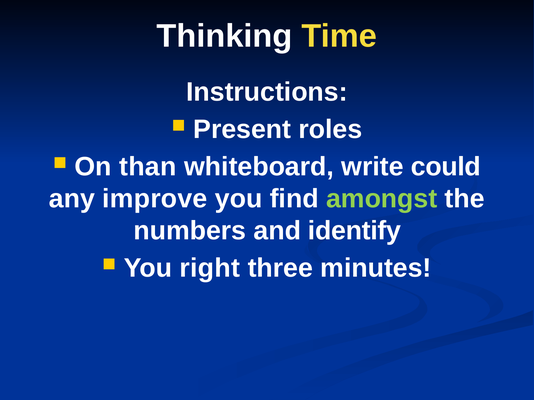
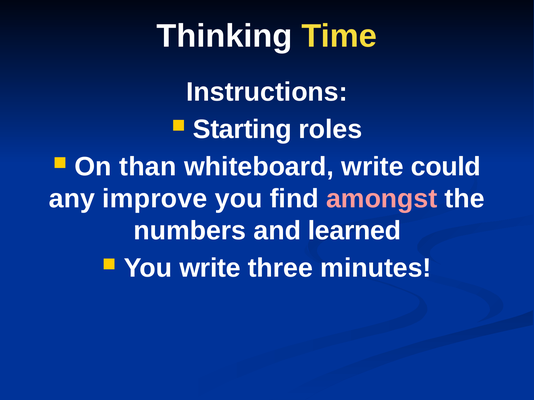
Present: Present -> Starting (242, 130)
amongst colour: light green -> pink (382, 199)
identify: identify -> learned (354, 231)
You right: right -> write (210, 269)
